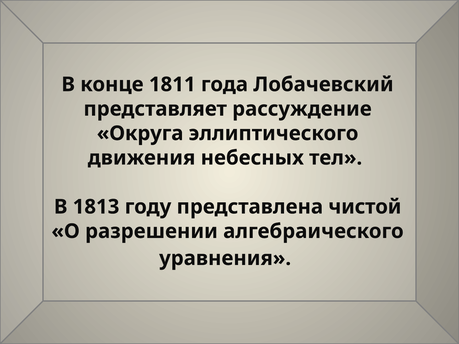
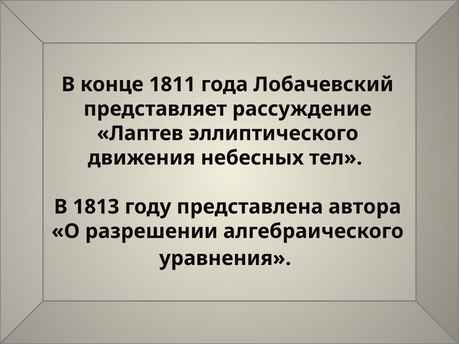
Округа: Округа -> Лаптев (140, 133)
чистой: чистой -> автора (365, 207)
